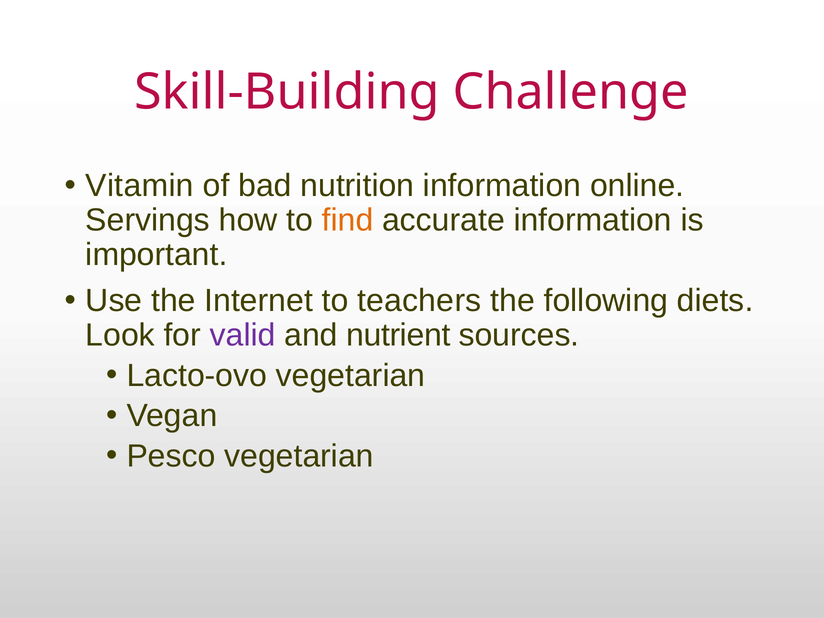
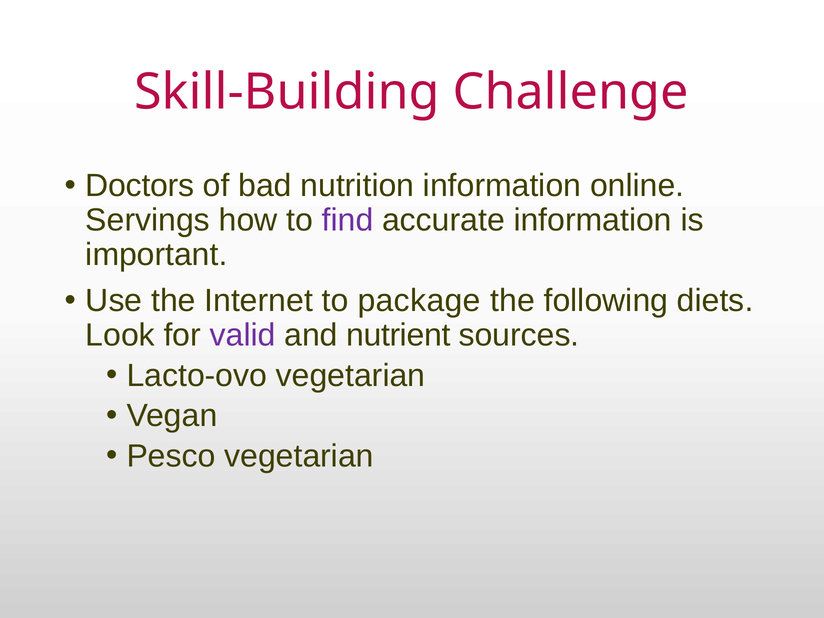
Vitamin: Vitamin -> Doctors (140, 186)
find colour: orange -> purple (348, 220)
teachers: teachers -> package (419, 301)
